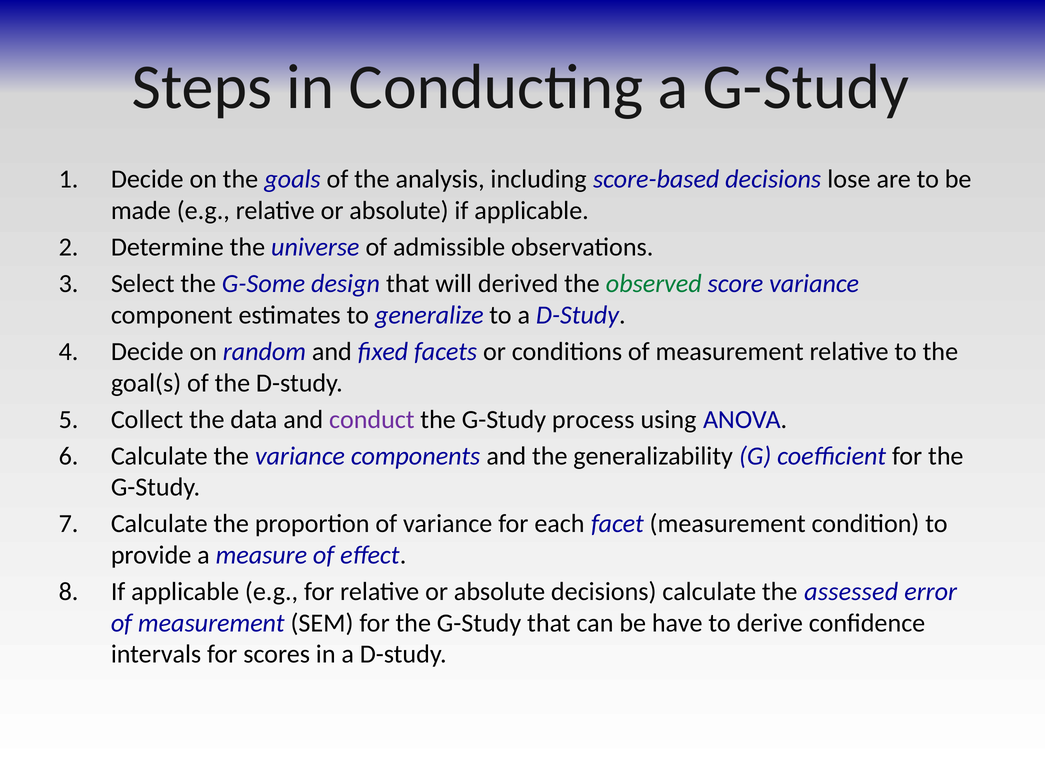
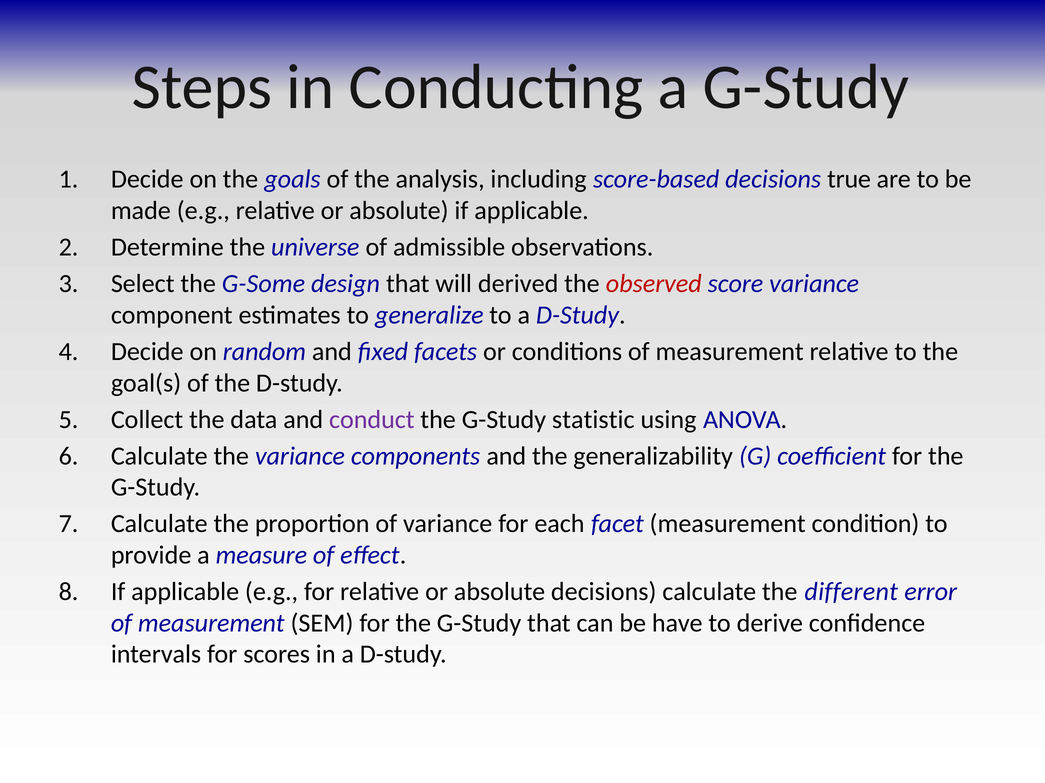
lose: lose -> true (849, 179)
observed colour: green -> red (654, 284)
process: process -> statistic (593, 420)
assessed: assessed -> different (851, 592)
